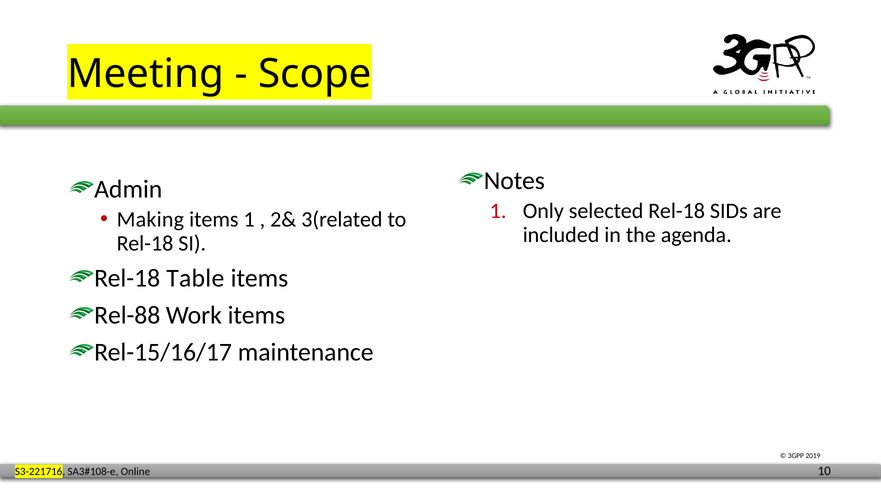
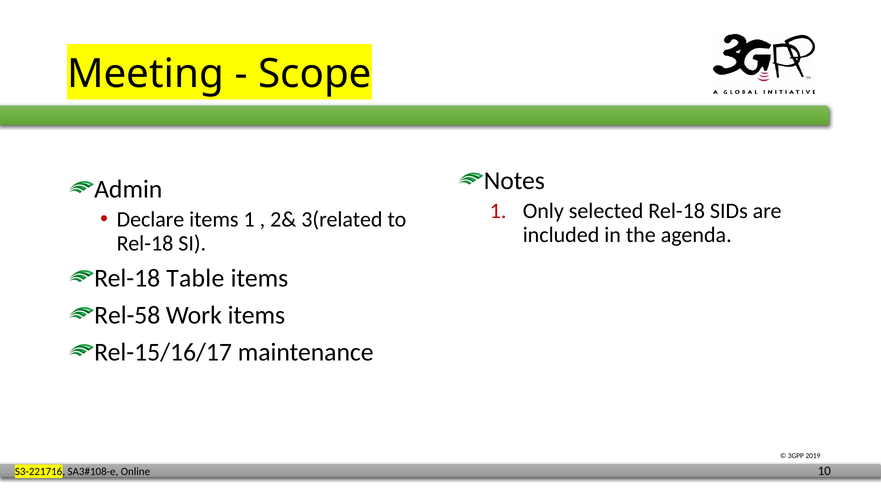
Making: Making -> Declare (151, 219)
Rel-88: Rel-88 -> Rel-58 (127, 315)
